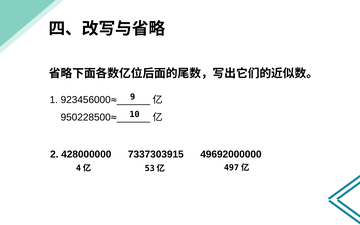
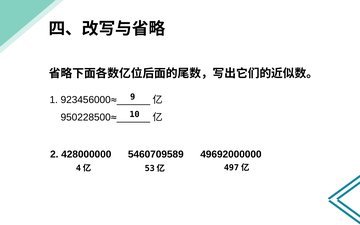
7337303915: 7337303915 -> 5460709589 (156, 154)
